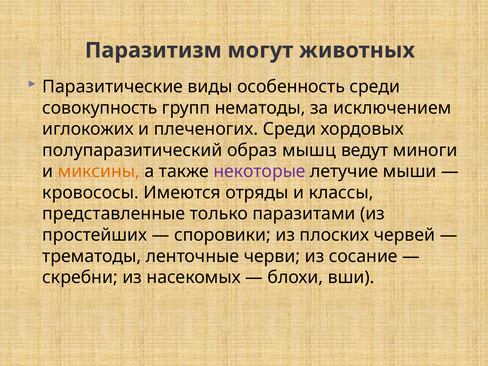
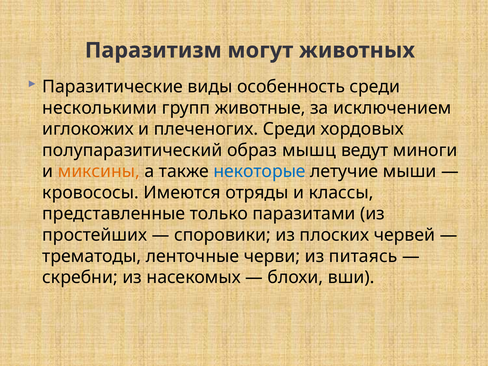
совокупность: совокупность -> несколькими (100, 108)
нематоды: нематоды -> животные (260, 108)
некоторые colour: purple -> blue (260, 171)
сосание: сосание -> питаясь (363, 256)
